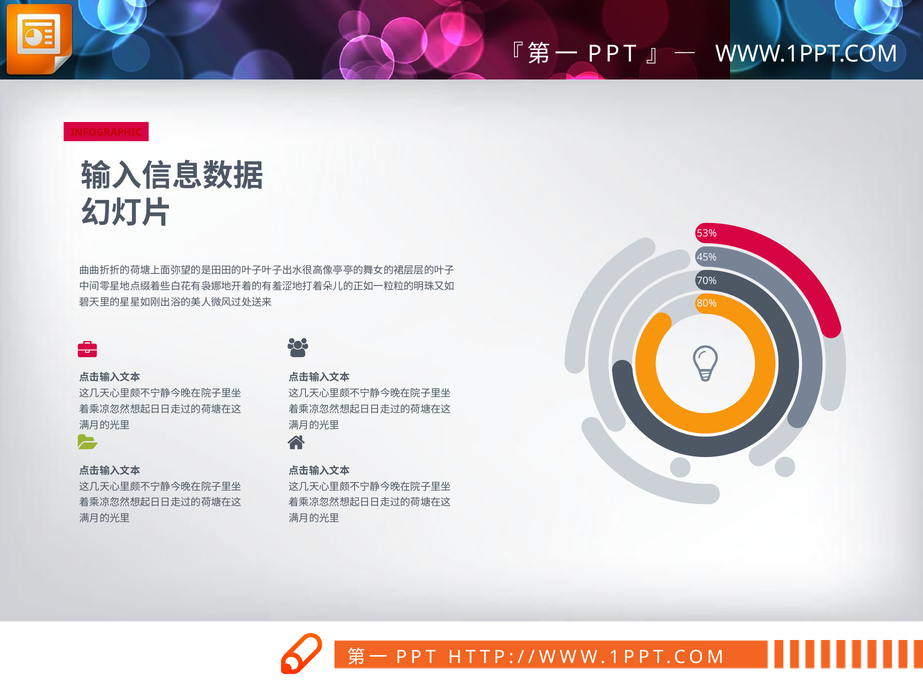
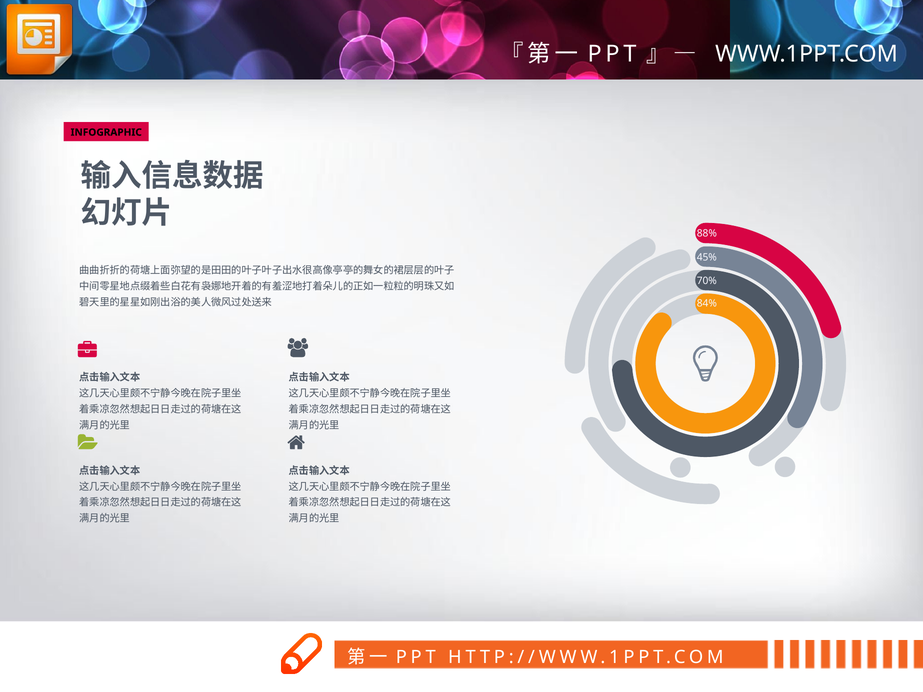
INFOGRAPHIC colour: red -> black (106, 132)
53%: 53% -> 88% (707, 234)
80%: 80% -> 84% (707, 303)
